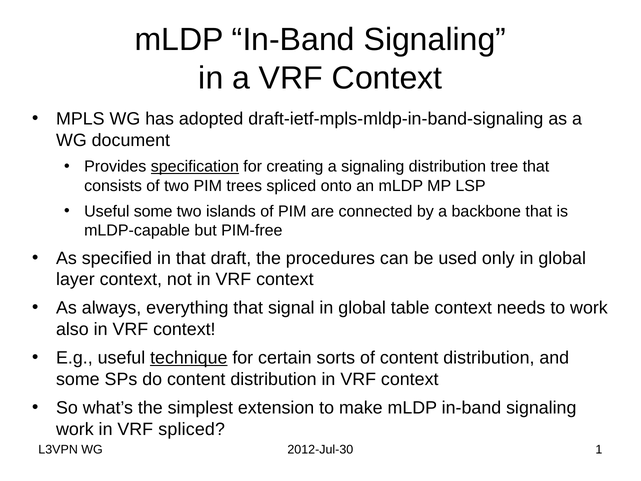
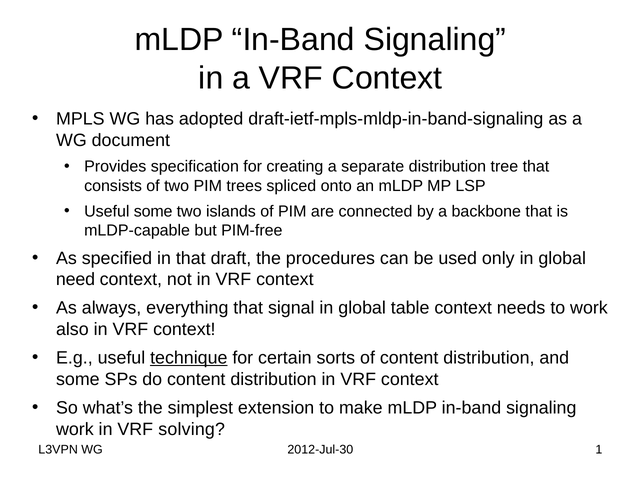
specification underline: present -> none (195, 167)
a signaling: signaling -> separate (373, 167)
layer: layer -> need (75, 279)
VRF spliced: spliced -> solving (192, 429)
